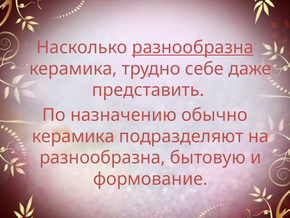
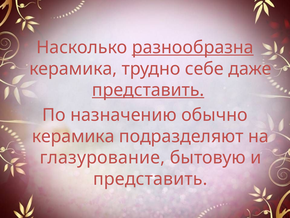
представить underline: none -> present (148, 90)
разнообразна: разнообразна -> глазурование (102, 157)
формование: формование -> представить (150, 179)
